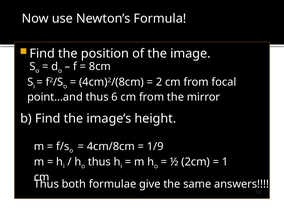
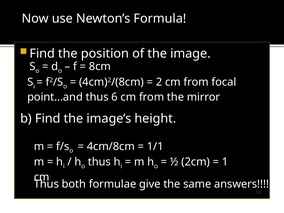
1/9: 1/9 -> 1/1 (155, 146)
